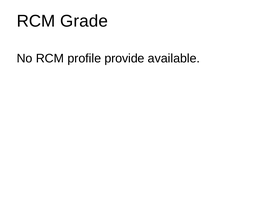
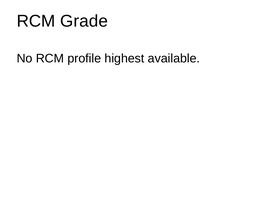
provide: provide -> highest (124, 58)
